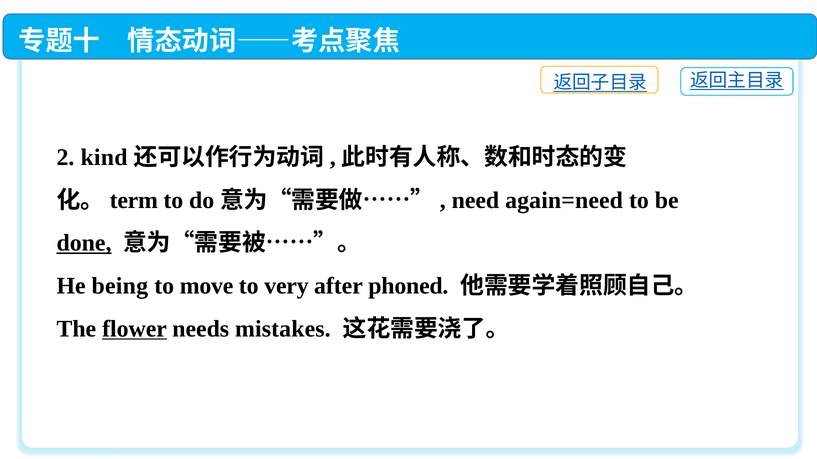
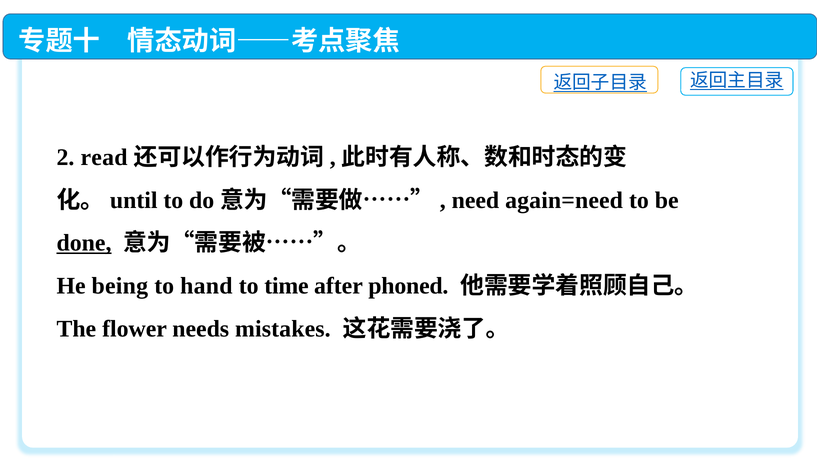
kind: kind -> read (104, 158)
term: term -> until (134, 200)
move: move -> hand (206, 286)
very: very -> time (286, 286)
flower underline: present -> none (135, 329)
